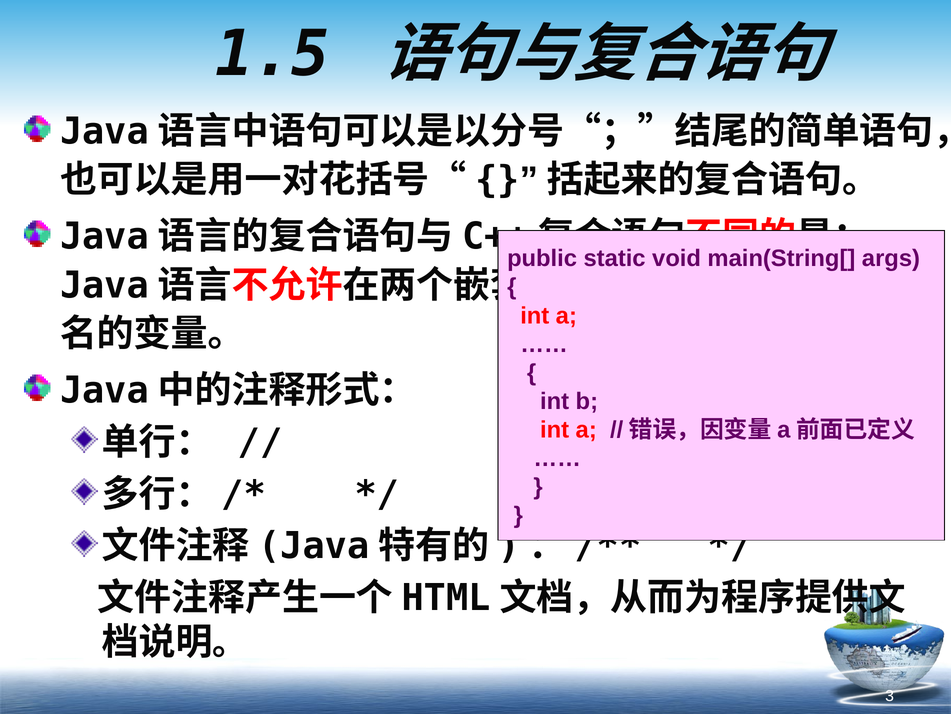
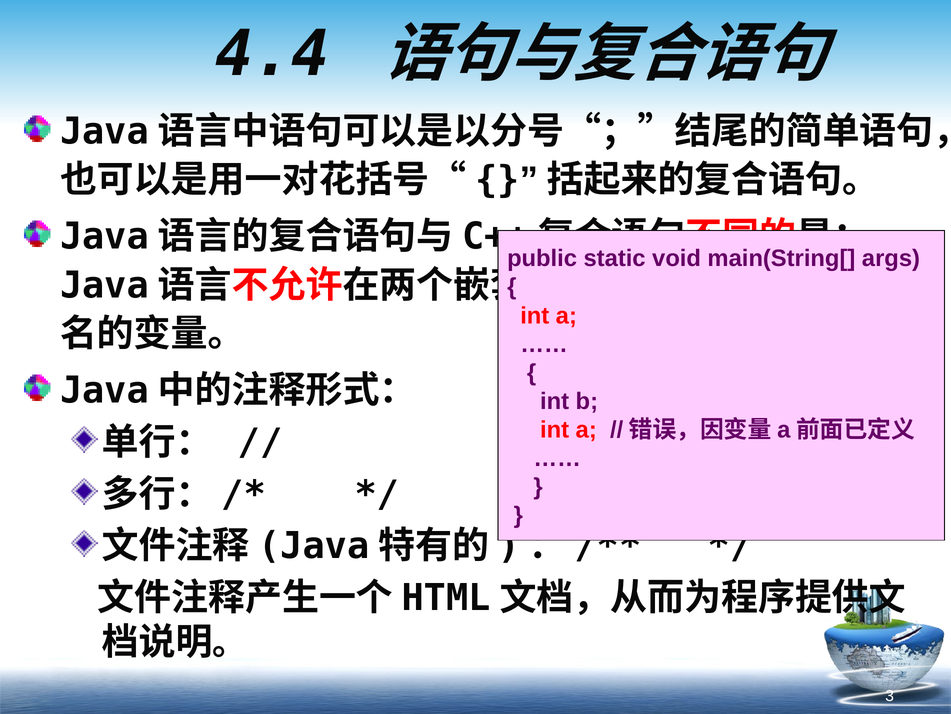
1.5: 1.5 -> 4.4 (272, 54)
